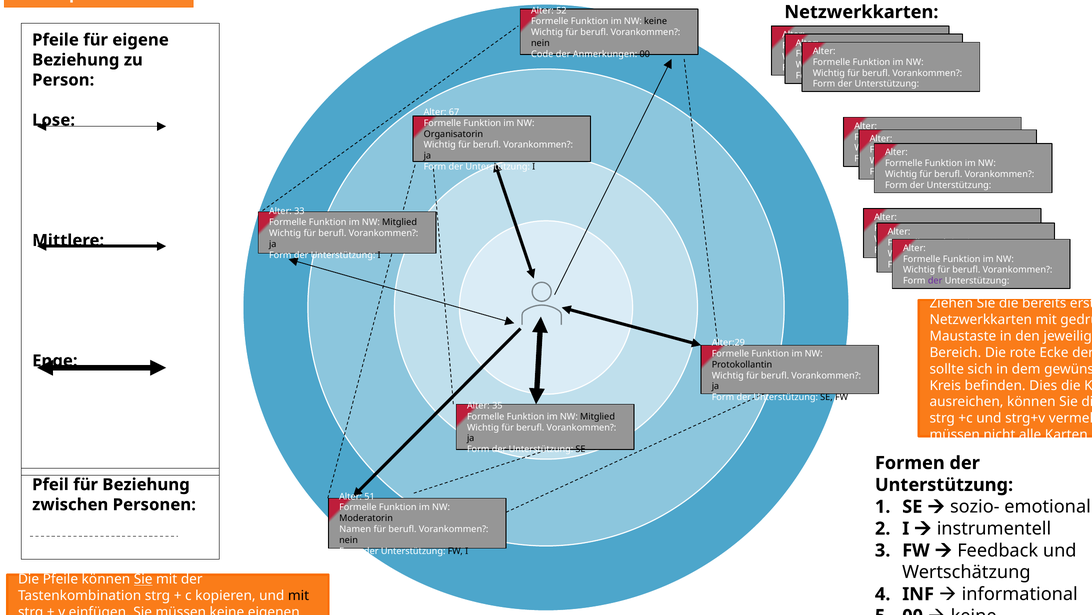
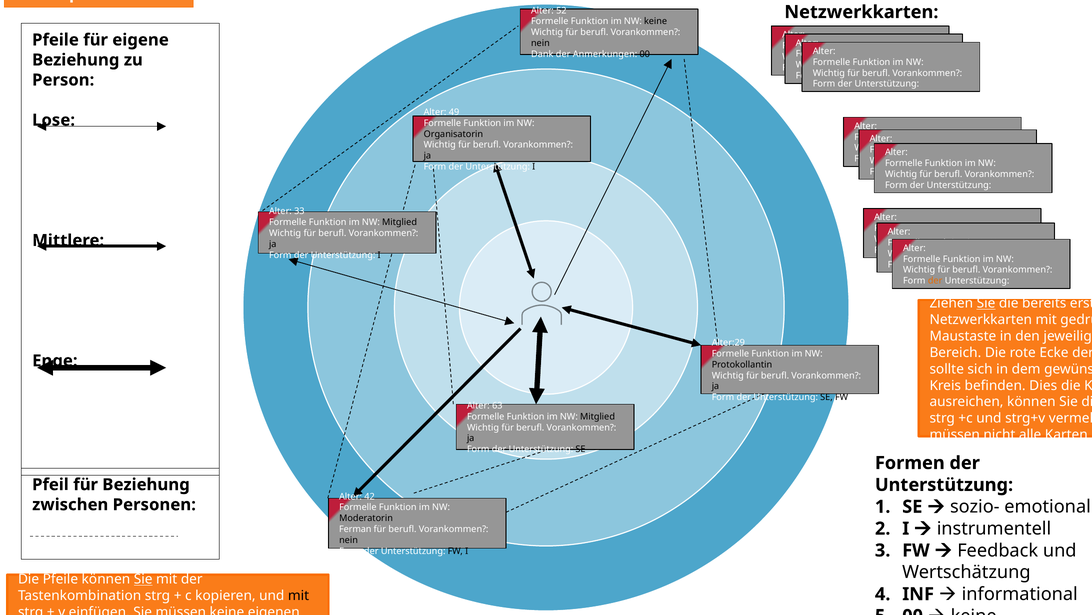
Code: Code -> Dank (542, 54)
67: 67 -> 49 (454, 112)
der colour: purple -> orange (935, 281)
Sie underline: none -> present (986, 303)
35: 35 -> 63 (497, 405)
51: 51 -> 42 (370, 496)
Namen: Namen -> Ferman (355, 529)
